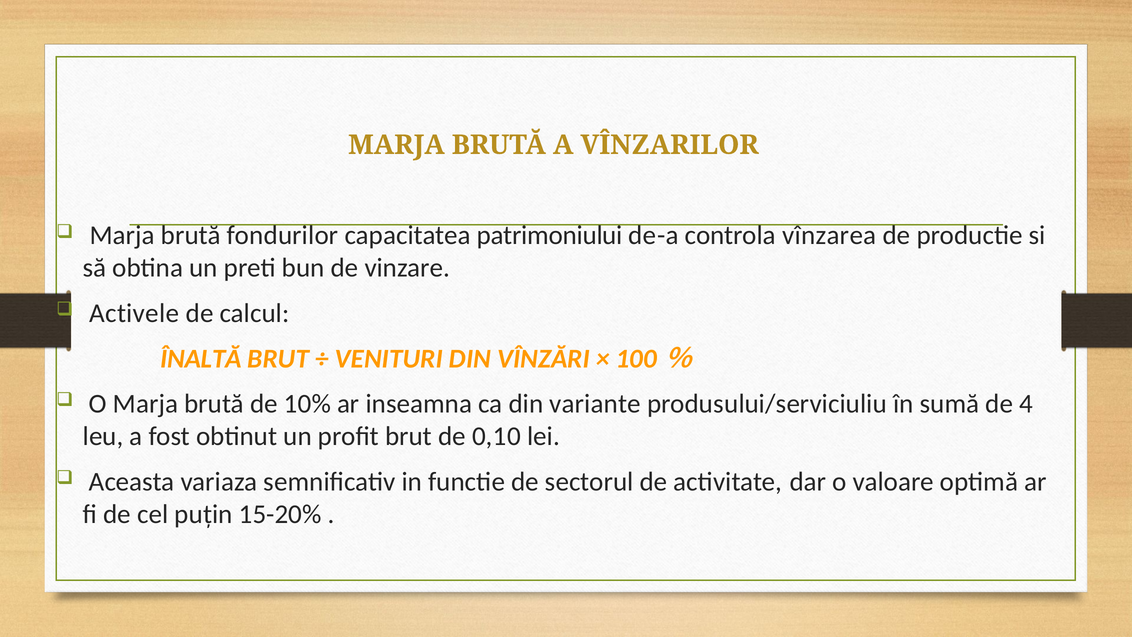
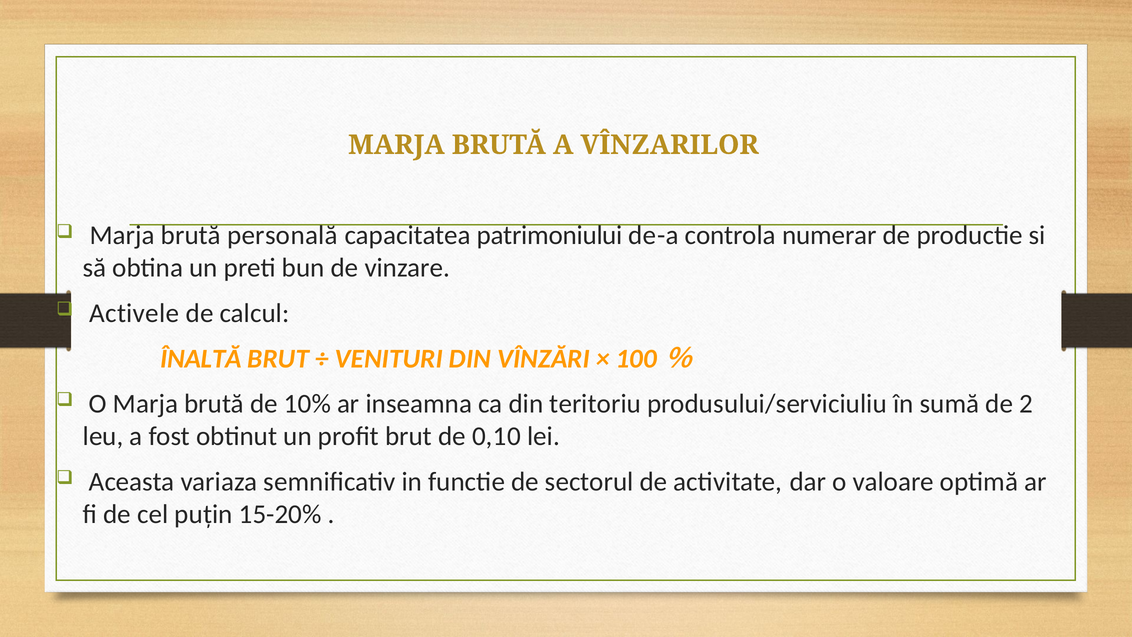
fondurilor: fondurilor -> personală (282, 235)
vînzarea: vînzarea -> numerar (829, 235)
variante: variante -> teritoriu (595, 404)
4: 4 -> 2 (1026, 404)
